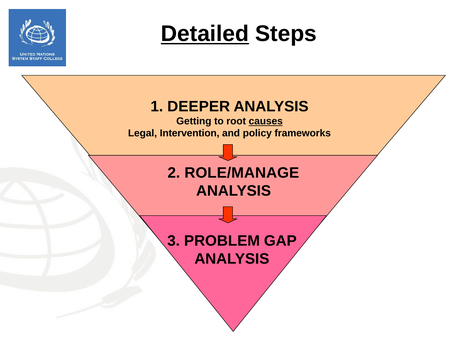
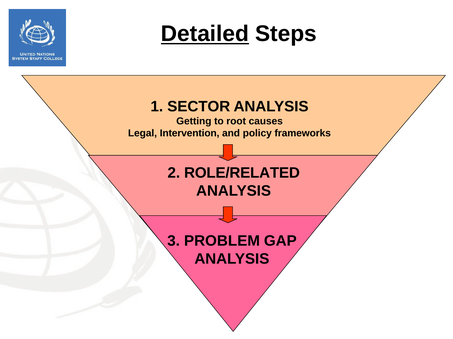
DEEPER: DEEPER -> SECTOR (199, 107)
causes underline: present -> none (266, 122)
ROLE/MANAGE: ROLE/MANAGE -> ROLE/RELATED (242, 173)
